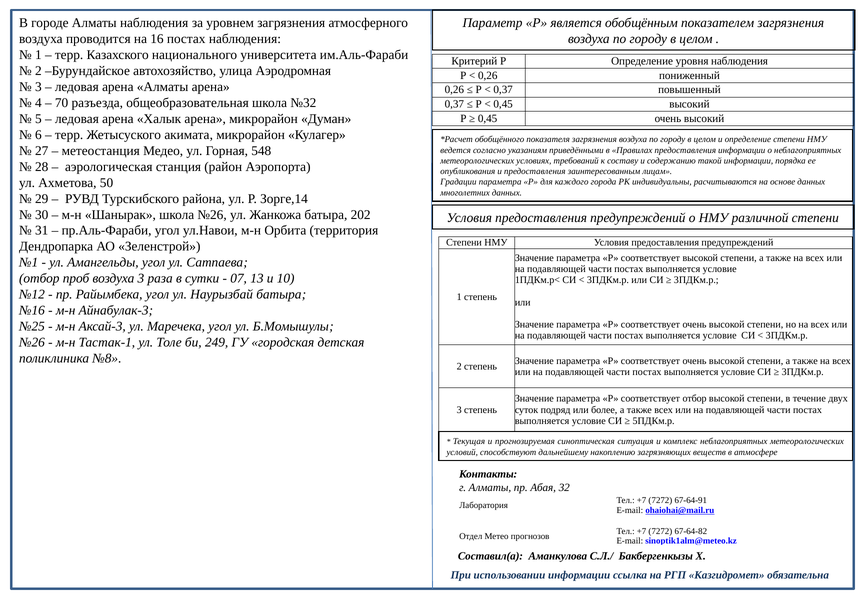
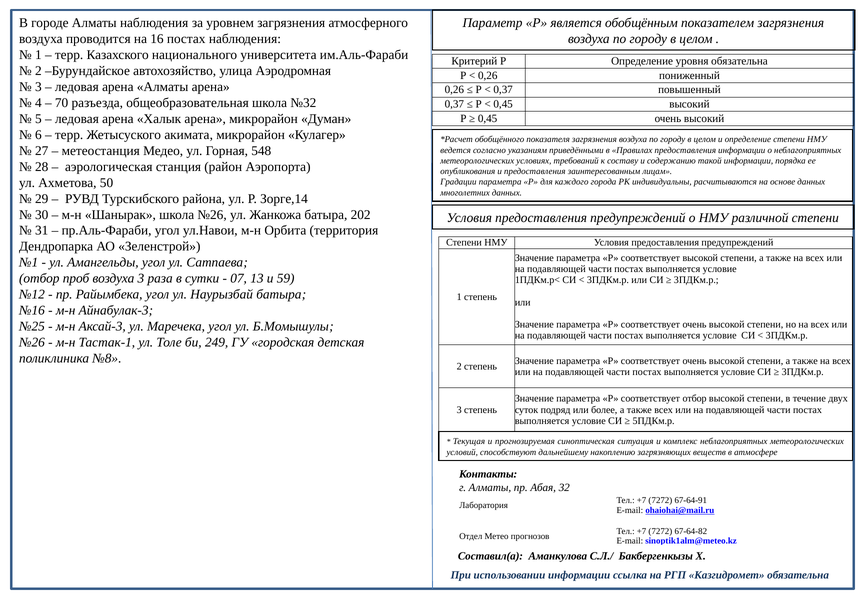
уровня наблюдения: наблюдения -> обязательна (739, 61)
10: 10 -> 59 (286, 278)
